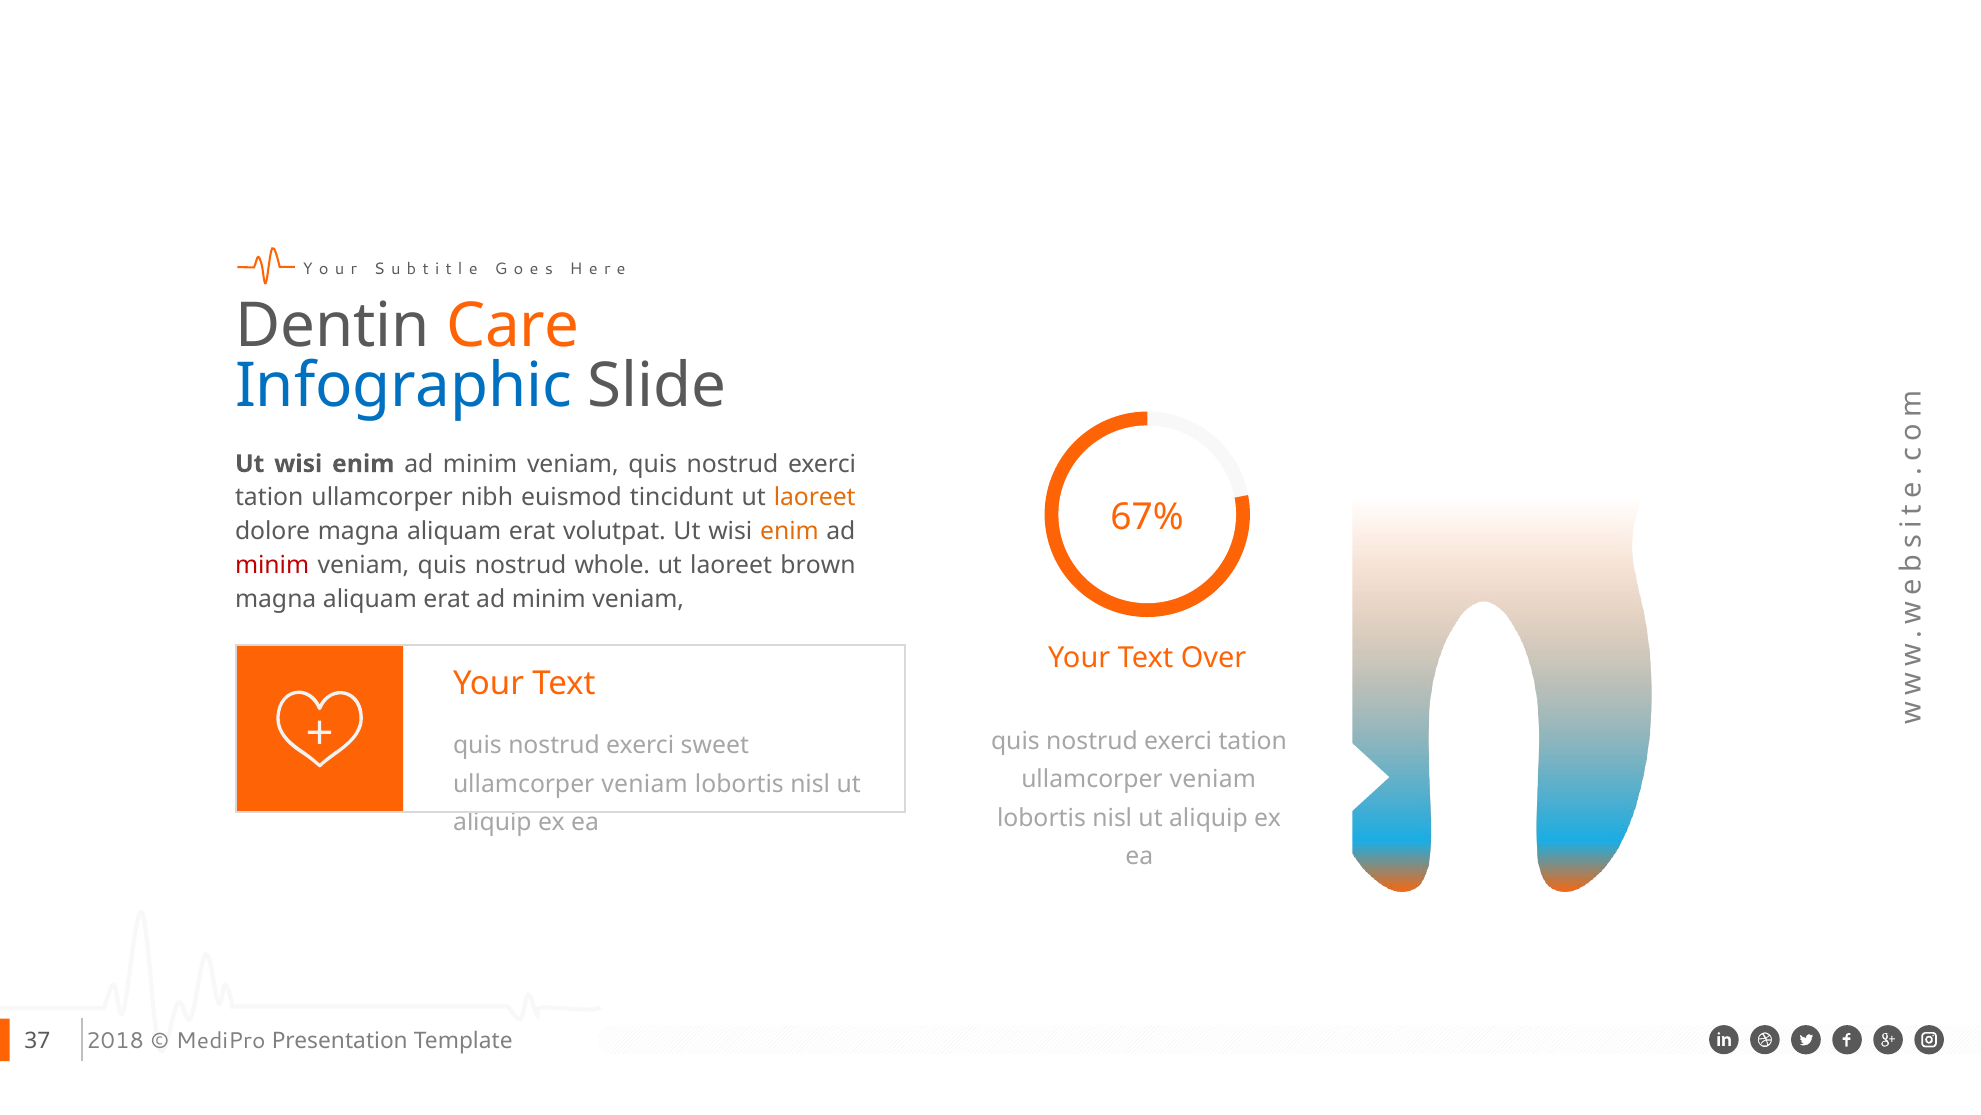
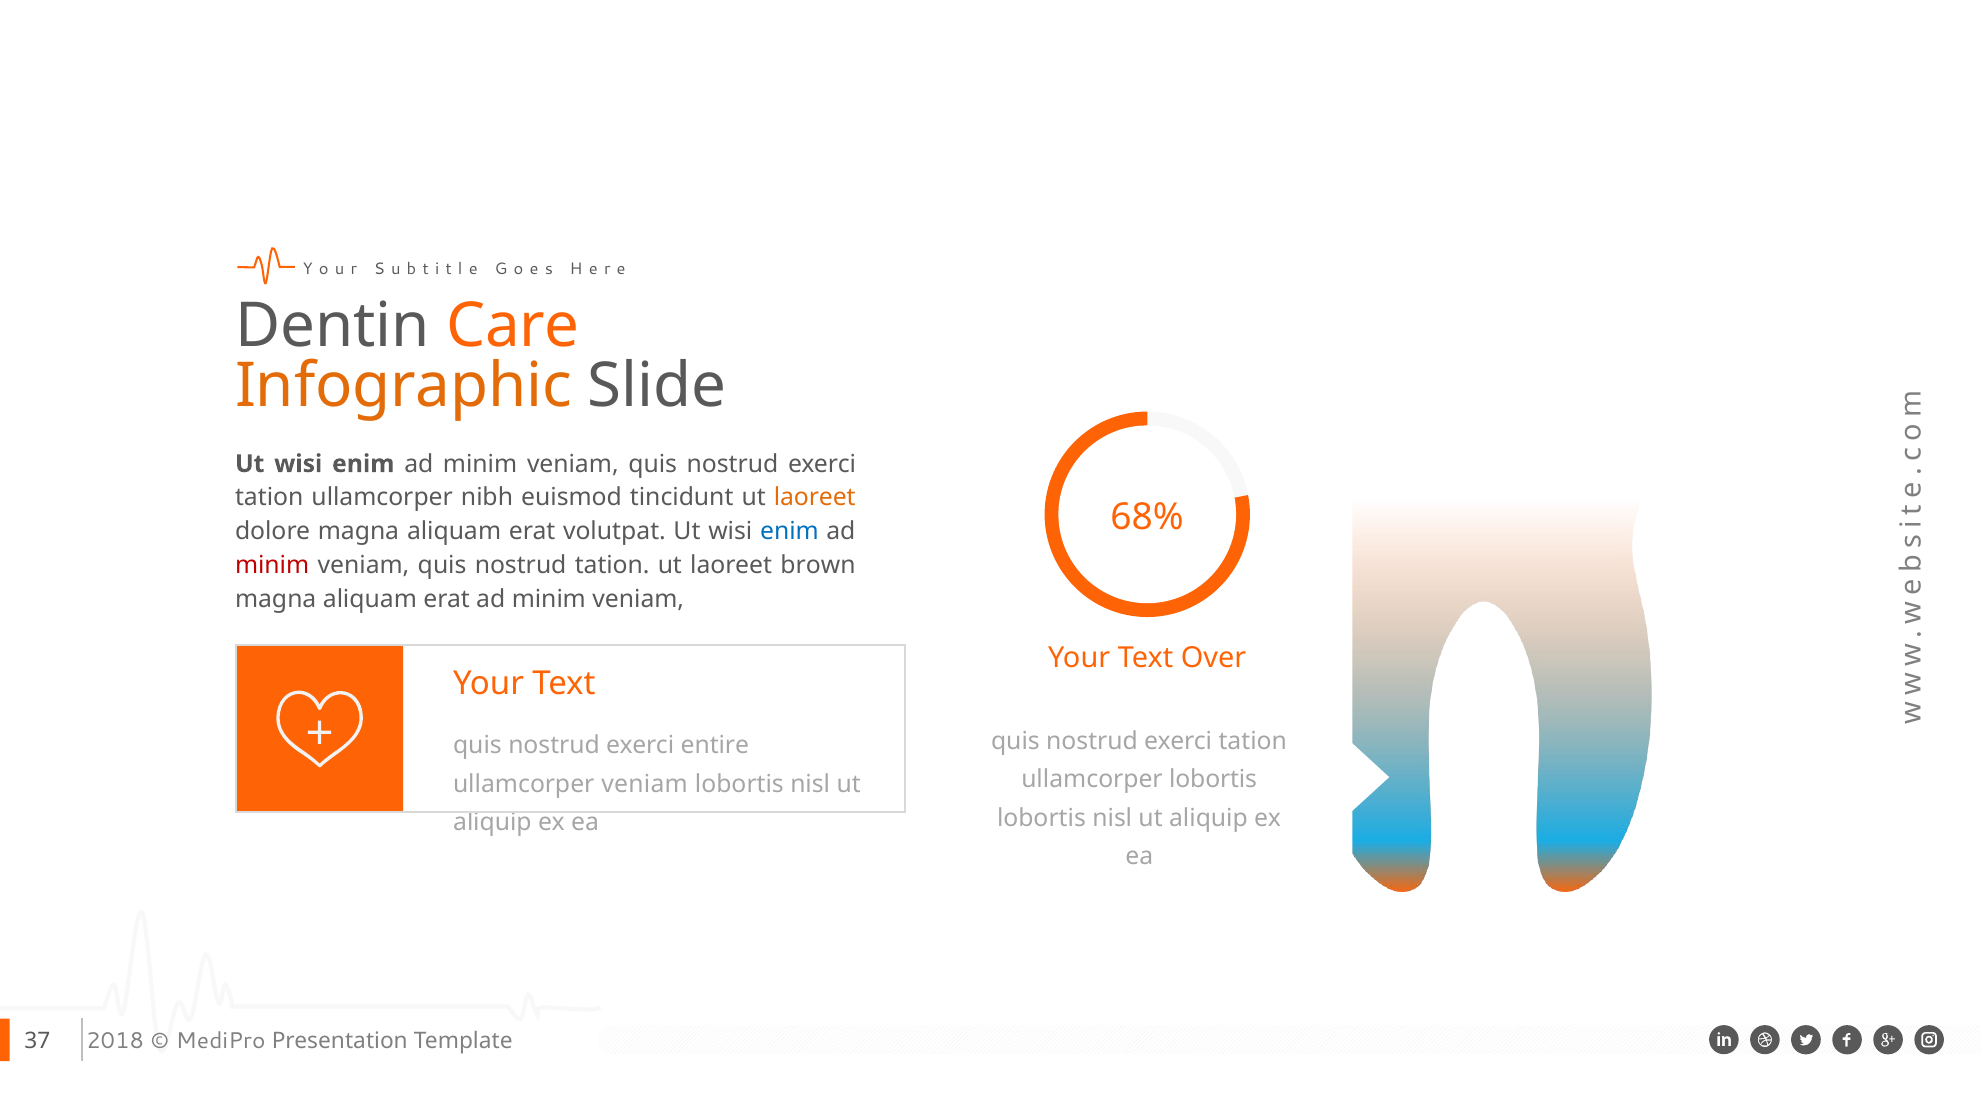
Infographic colour: blue -> orange (404, 386)
67%: 67% -> 68% (1147, 517)
enim colour: orange -> blue (789, 531)
nostrud whole: whole -> tation (612, 565)
sweet: sweet -> entire (715, 745)
veniam: veniam -> lobortis (1213, 779)
